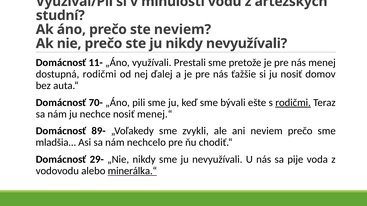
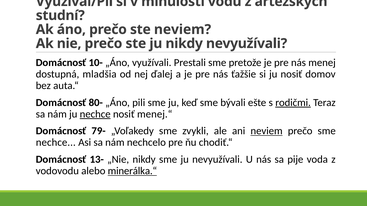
11-: 11- -> 10- (96, 63)
dostupná rodičmi: rodičmi -> mladšia (100, 74)
70-: 70- -> 80- (96, 103)
nechce underline: none -> present (95, 114)
89-: 89- -> 79- (99, 131)
neviem underline: none -> present (267, 131)
mladšia: mladšia -> nechce (56, 143)
29-: 29- -> 13- (97, 160)
